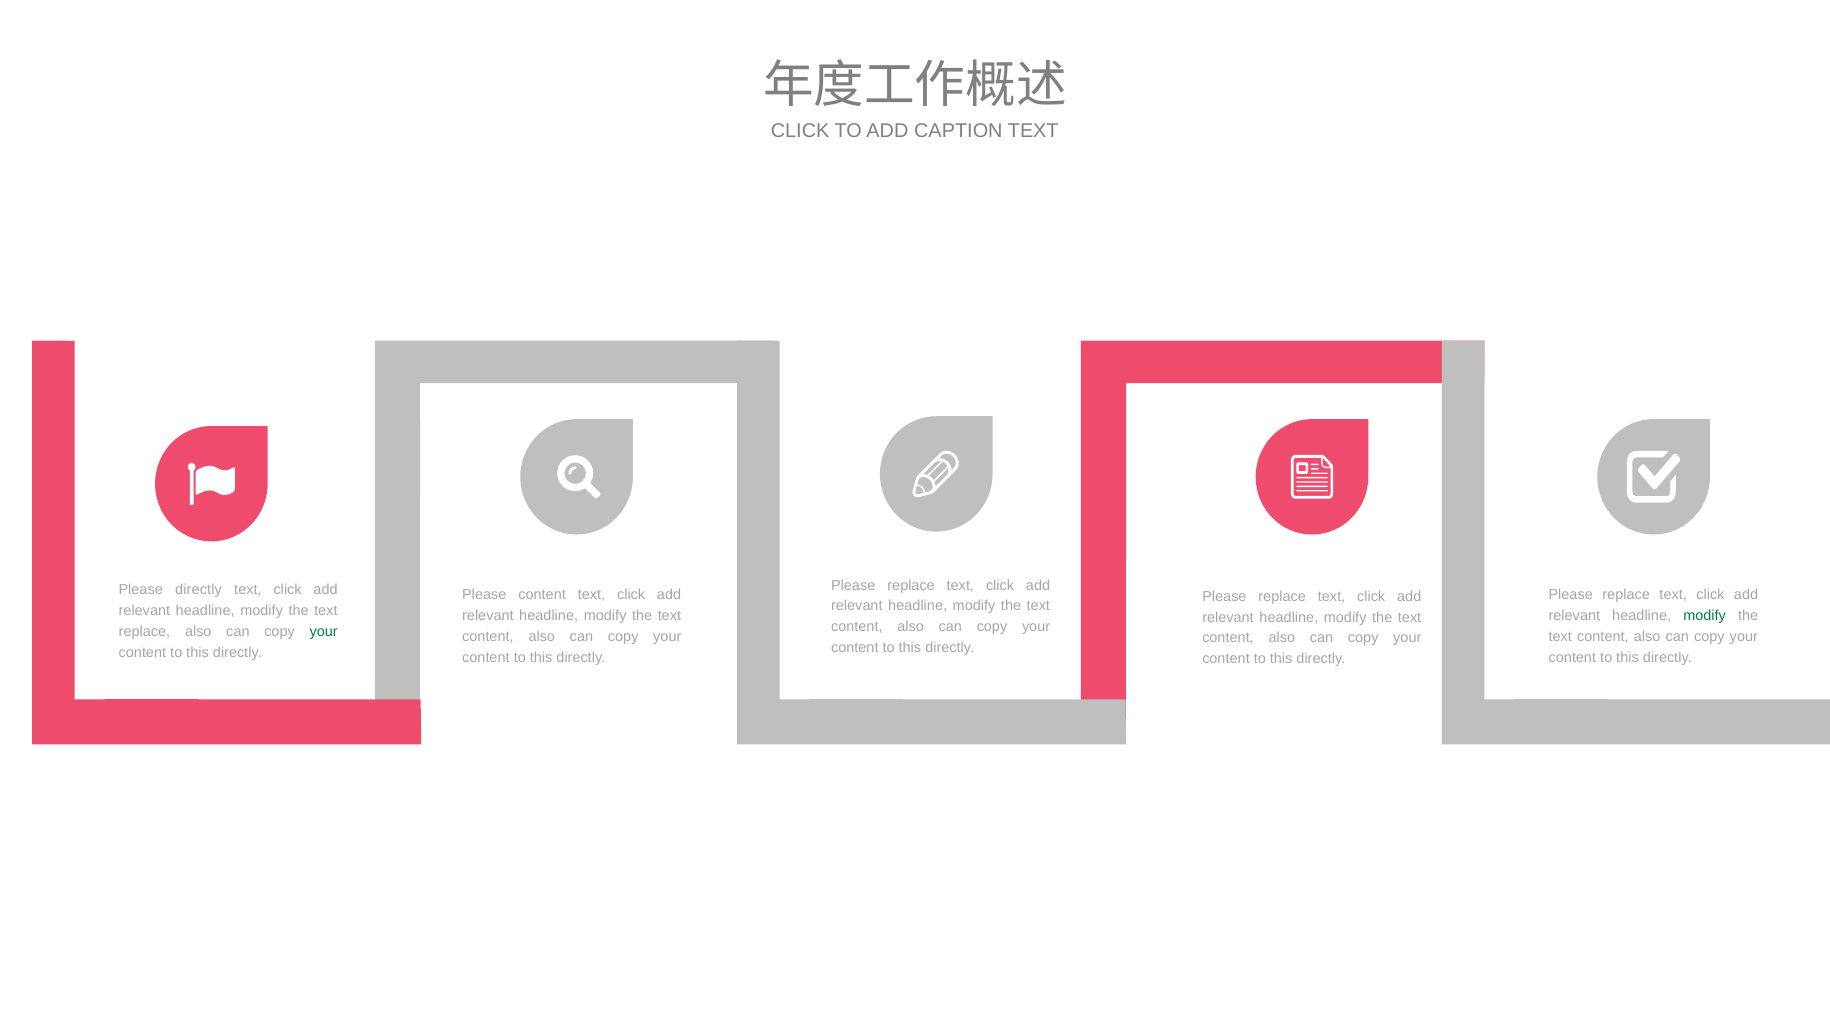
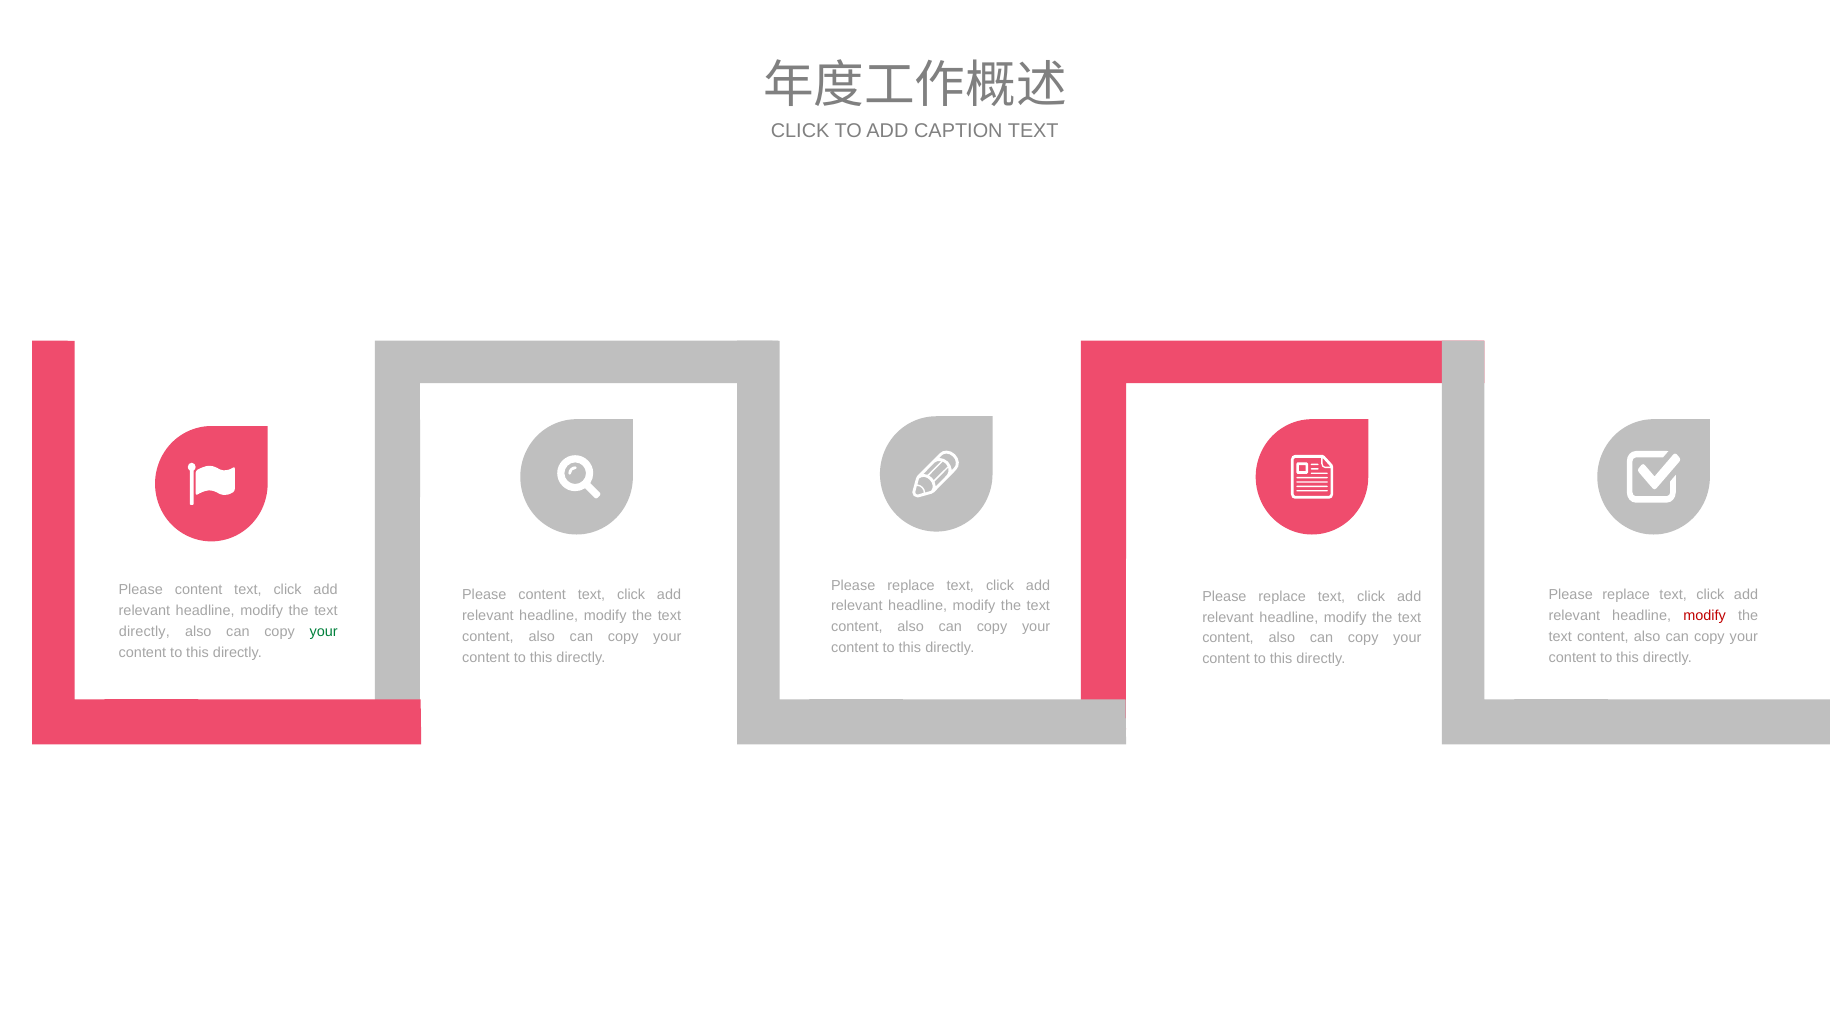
directly: directly -> content (199, 590)
modify colour: green -> red (1705, 615)
replace: replace -> directly (144, 631)
